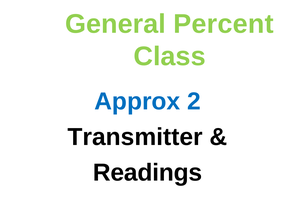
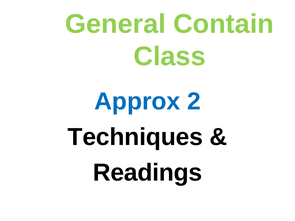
Percent: Percent -> Contain (224, 24)
Transmitter: Transmitter -> Techniques (135, 137)
